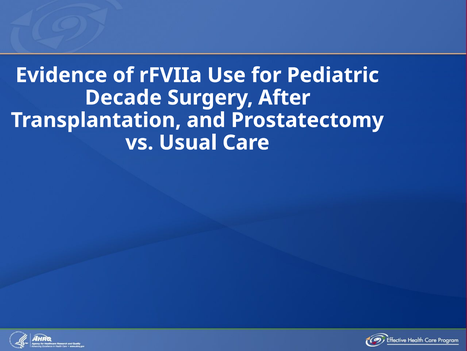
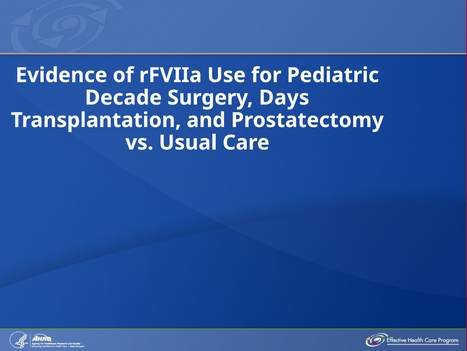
After: After -> Days (284, 98)
